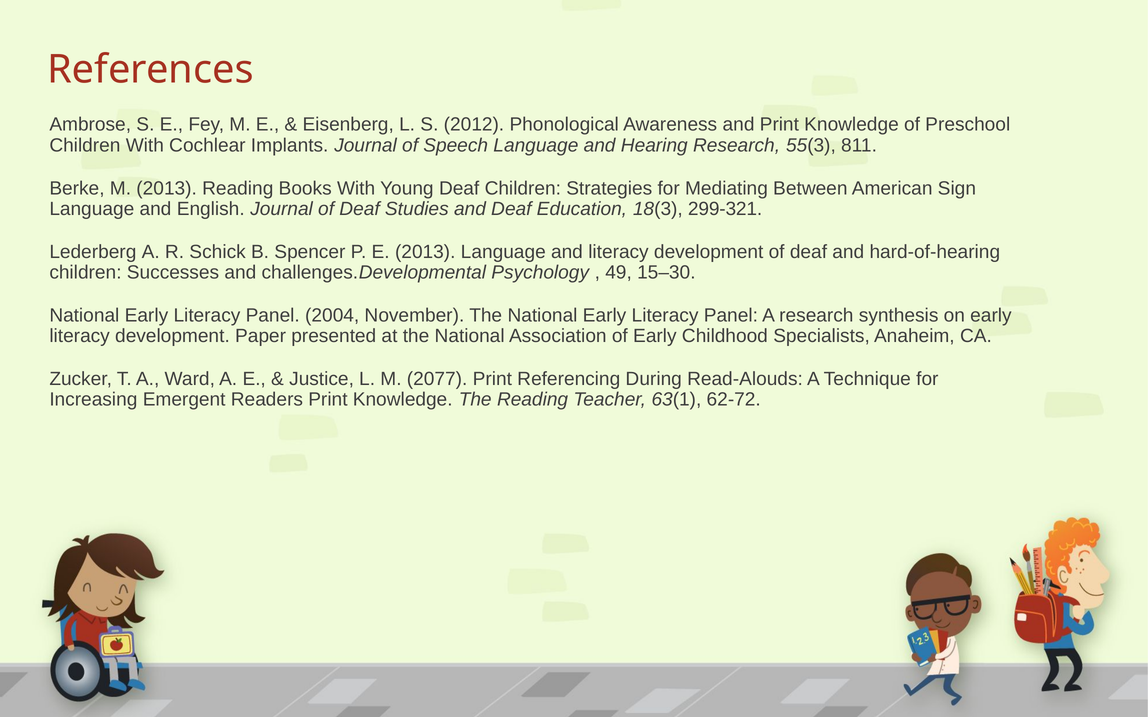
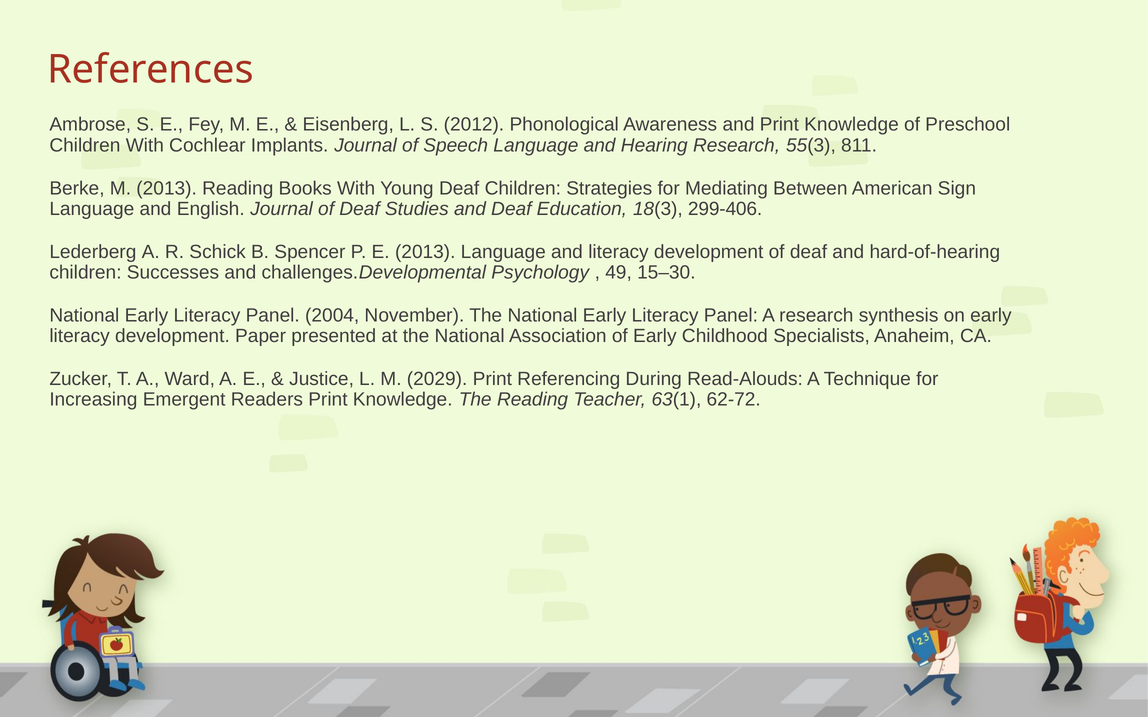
299-321: 299-321 -> 299-406 (725, 209)
2077: 2077 -> 2029 (437, 379)
